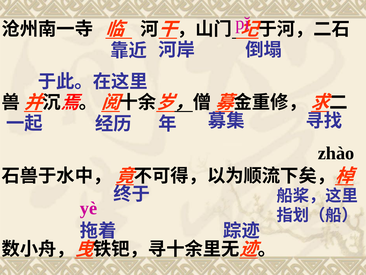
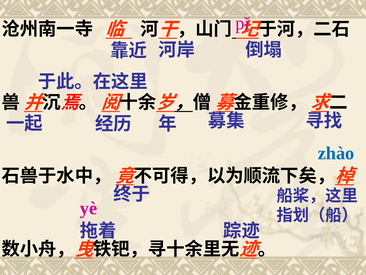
zhào colour: black -> blue (336, 153)
